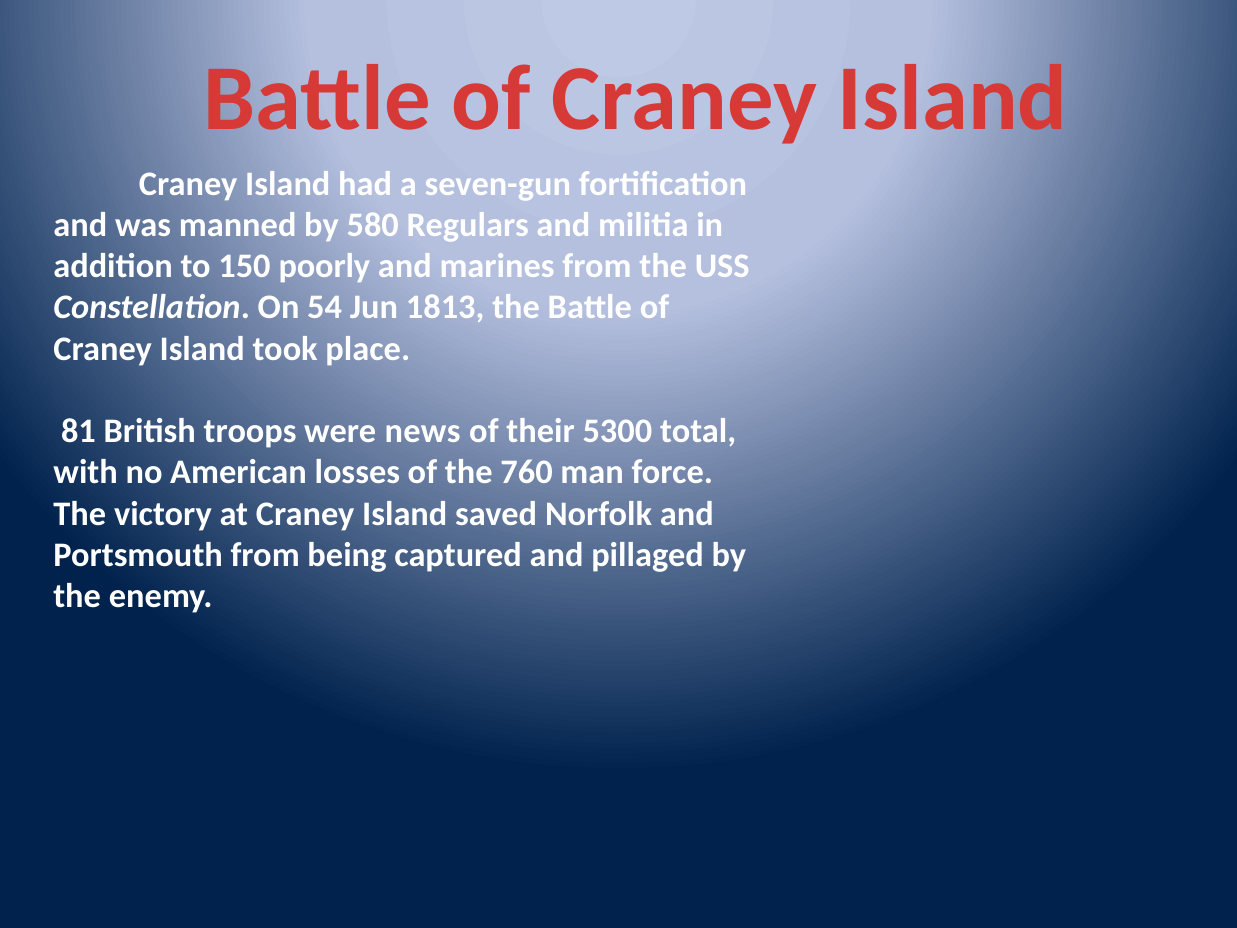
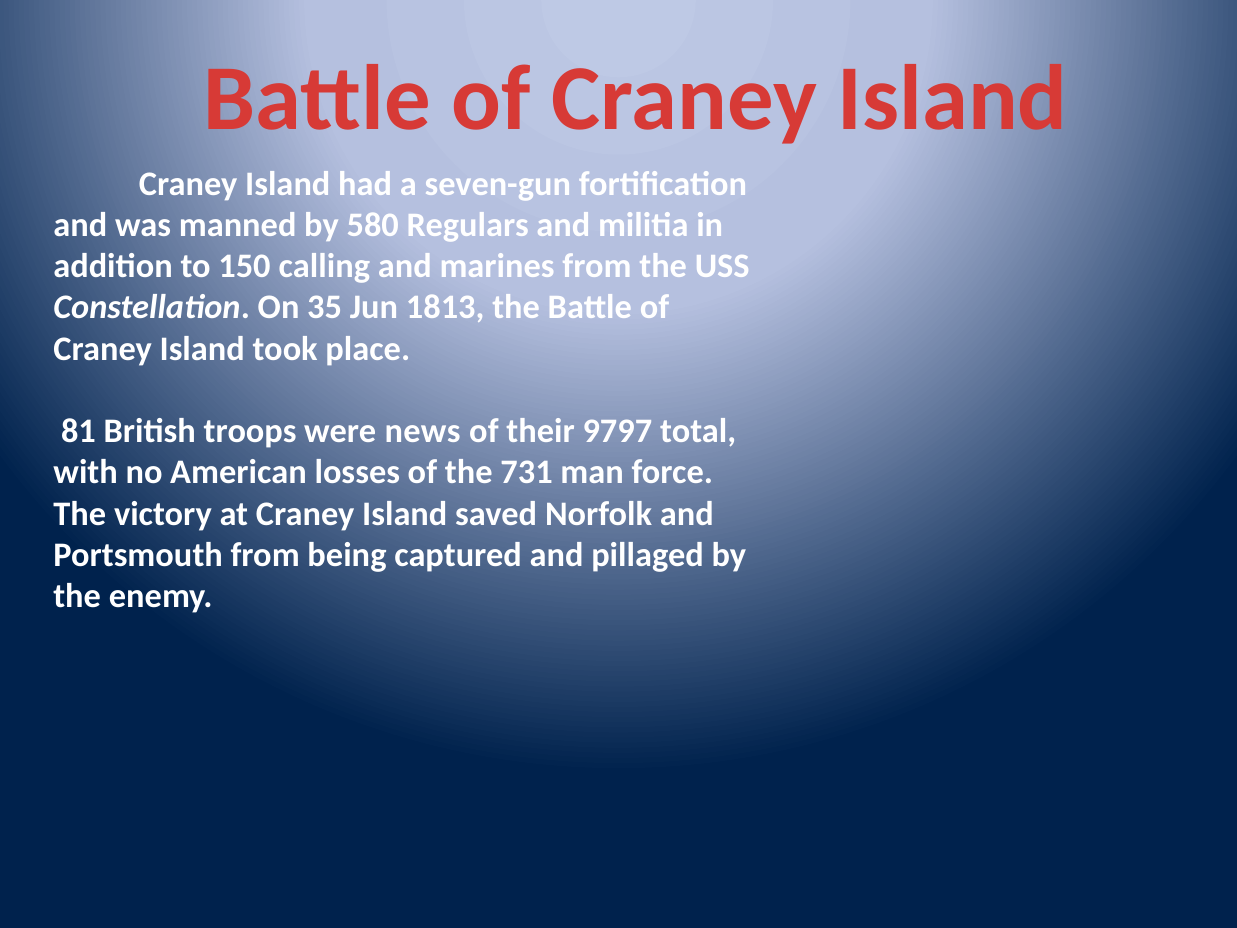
poorly: poorly -> calling (324, 266)
54: 54 -> 35 (325, 307)
5300: 5300 -> 9797 (617, 431)
760: 760 -> 731 (527, 472)
